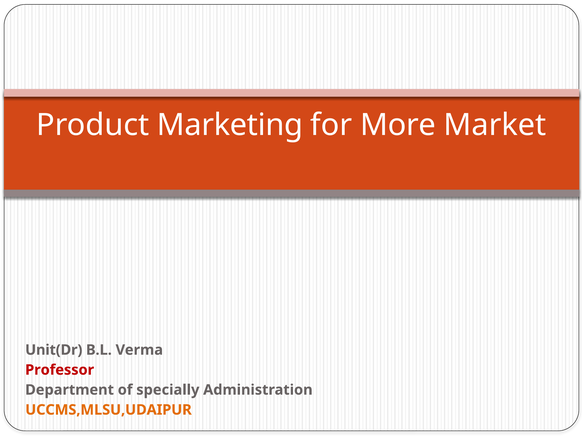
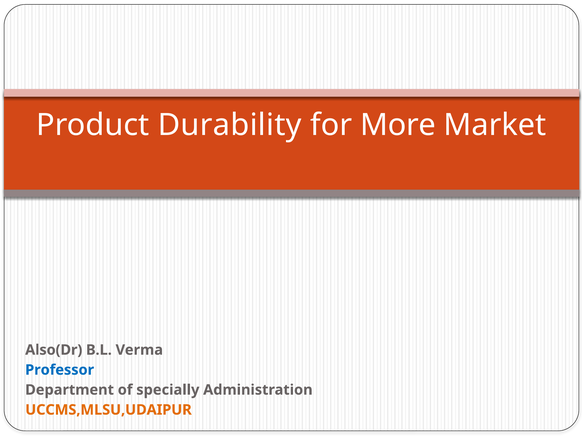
Marketing: Marketing -> Durability (230, 125)
Unit(Dr: Unit(Dr -> Also(Dr (54, 350)
Professor colour: red -> blue (60, 370)
